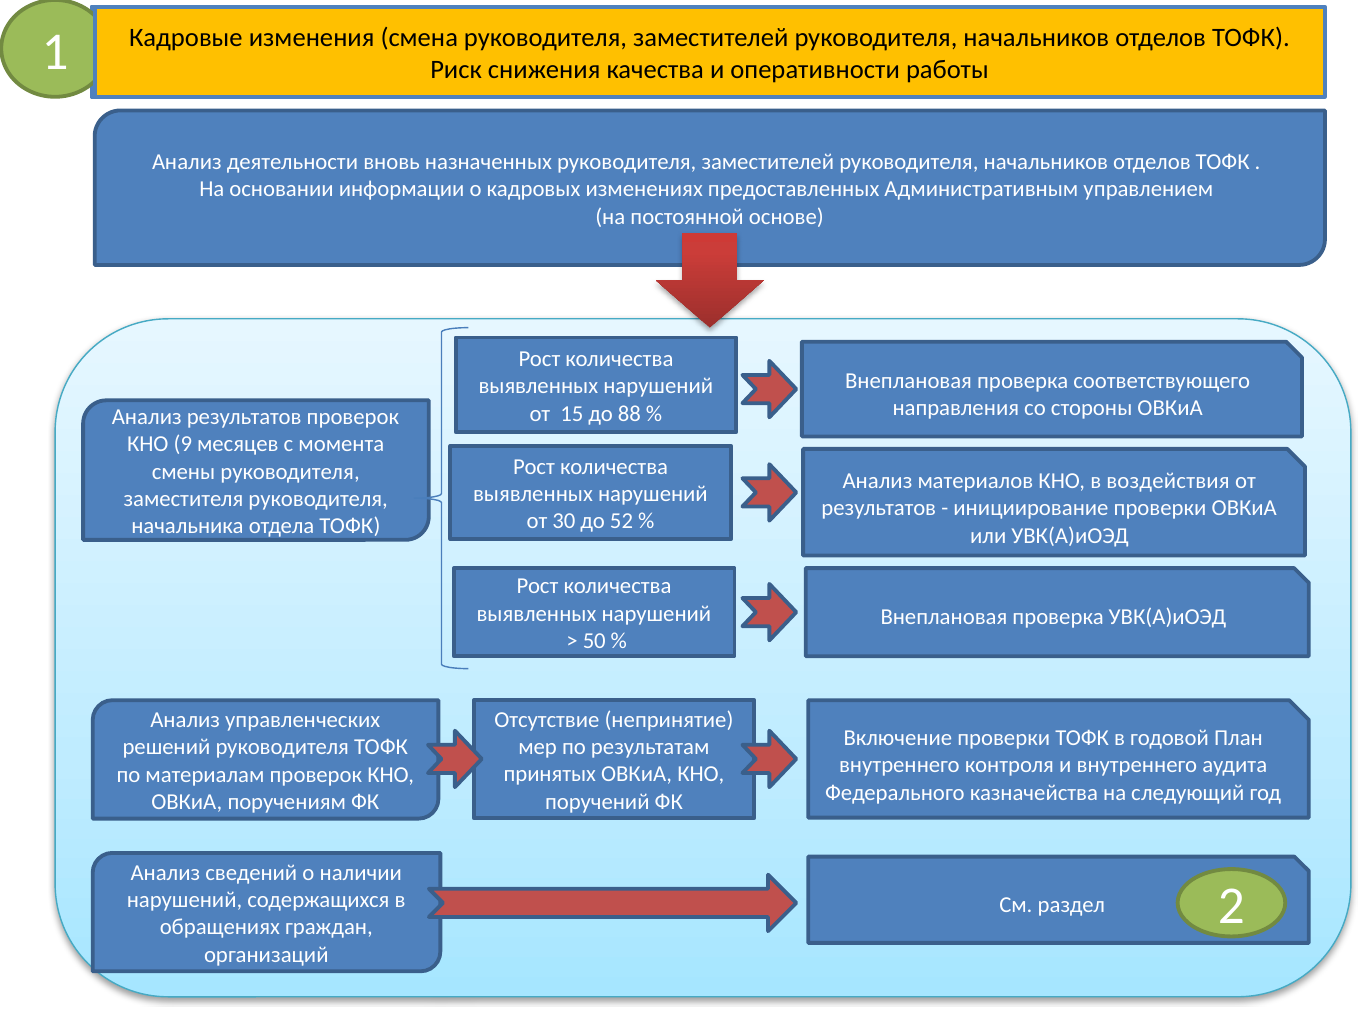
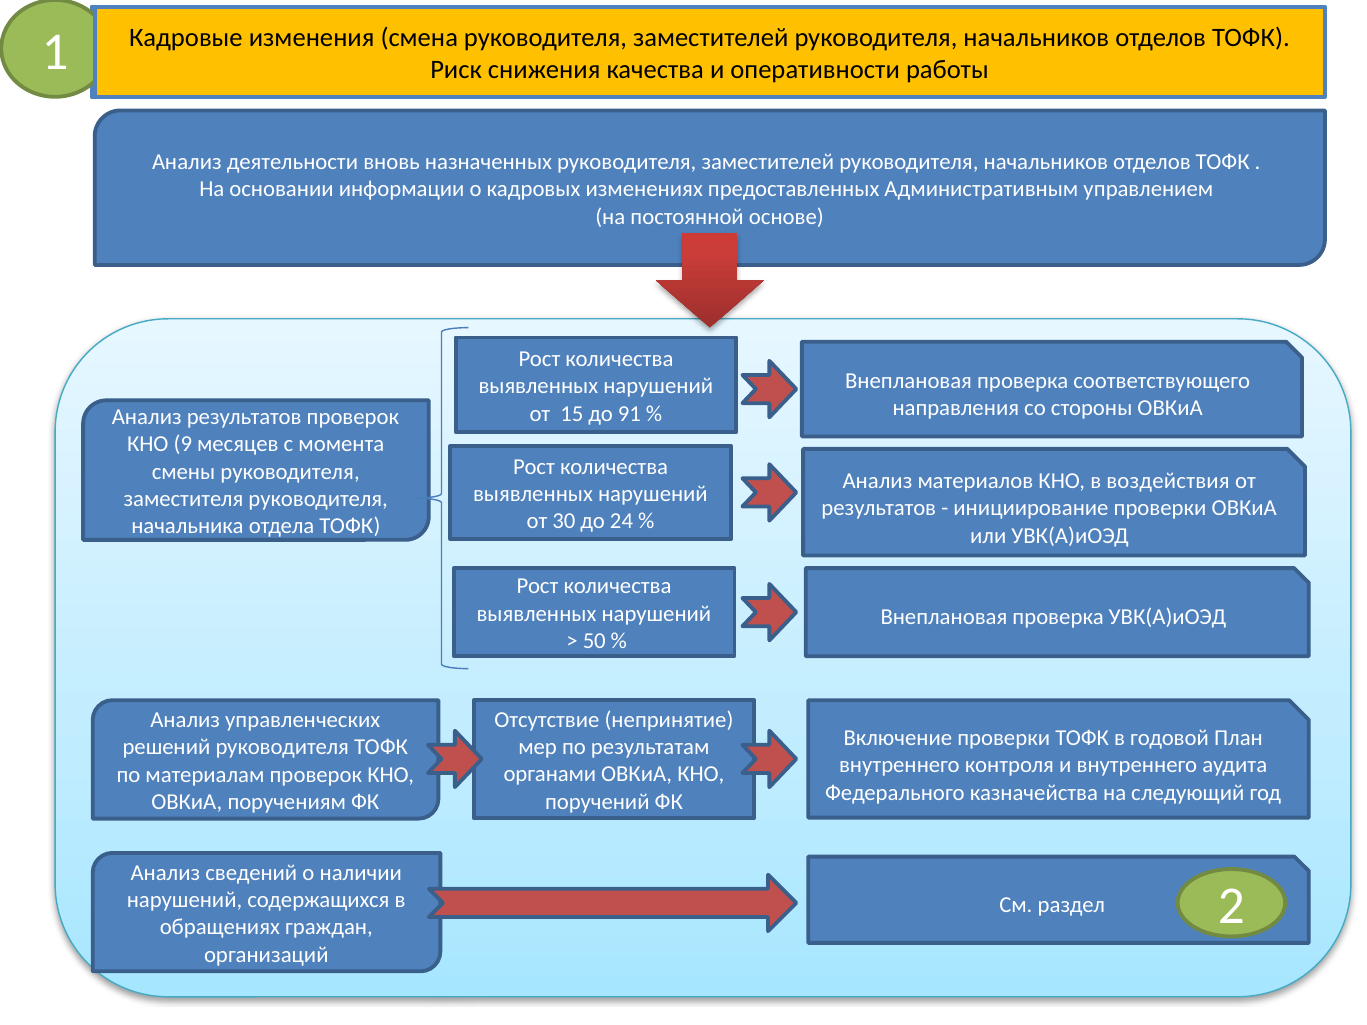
88: 88 -> 91 (629, 414)
52: 52 -> 24 (622, 522)
принятых: принятых -> органами (550, 775)
